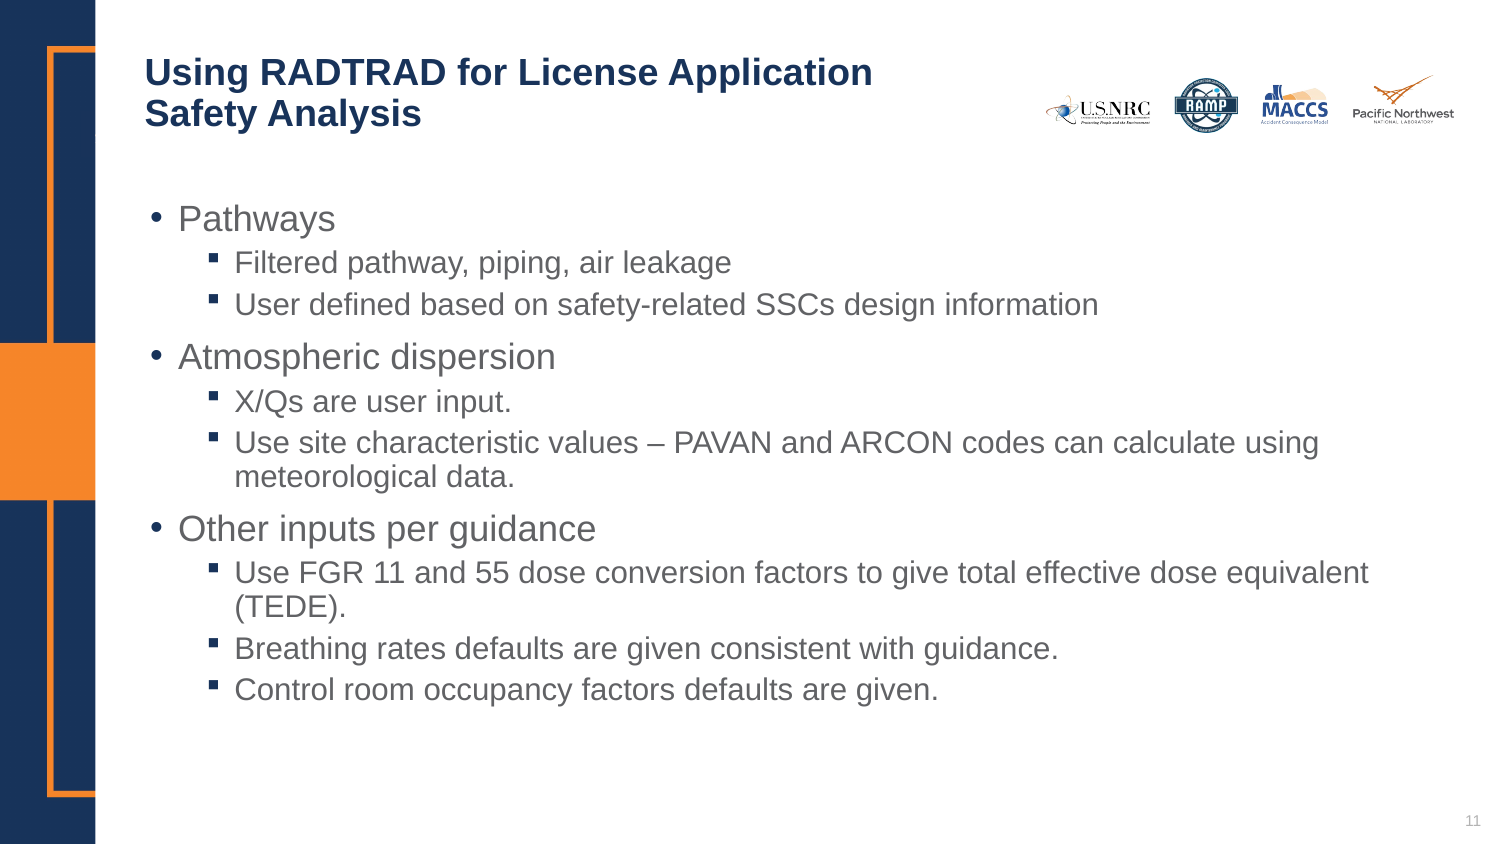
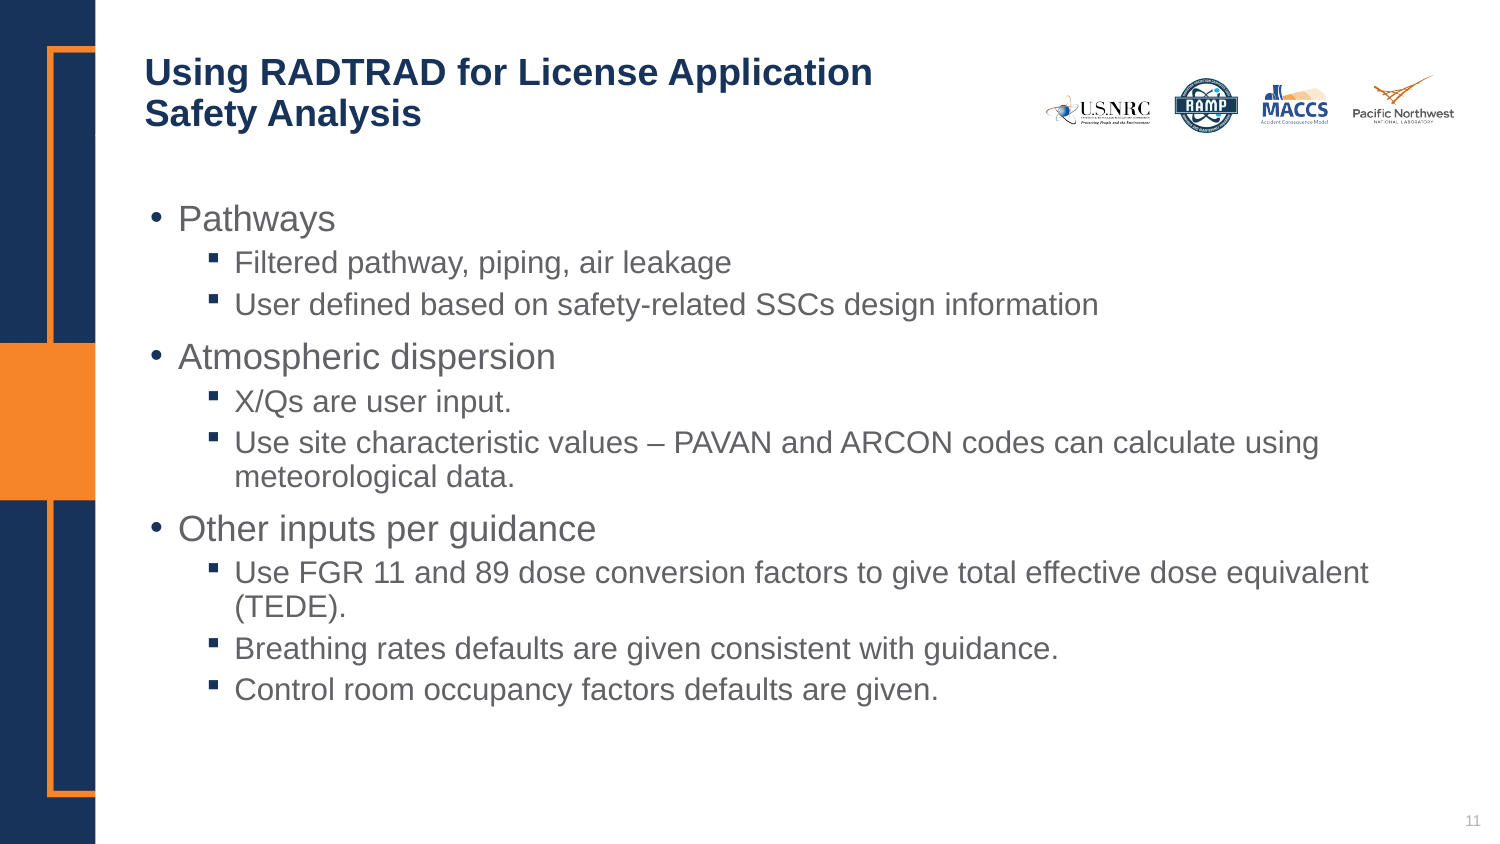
55: 55 -> 89 (492, 573)
